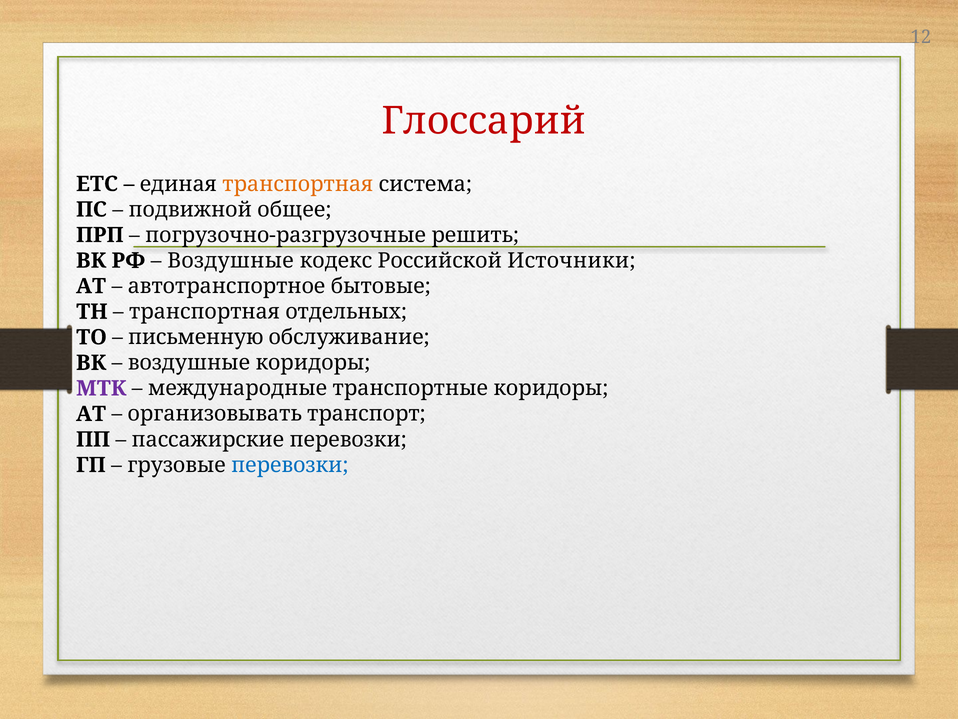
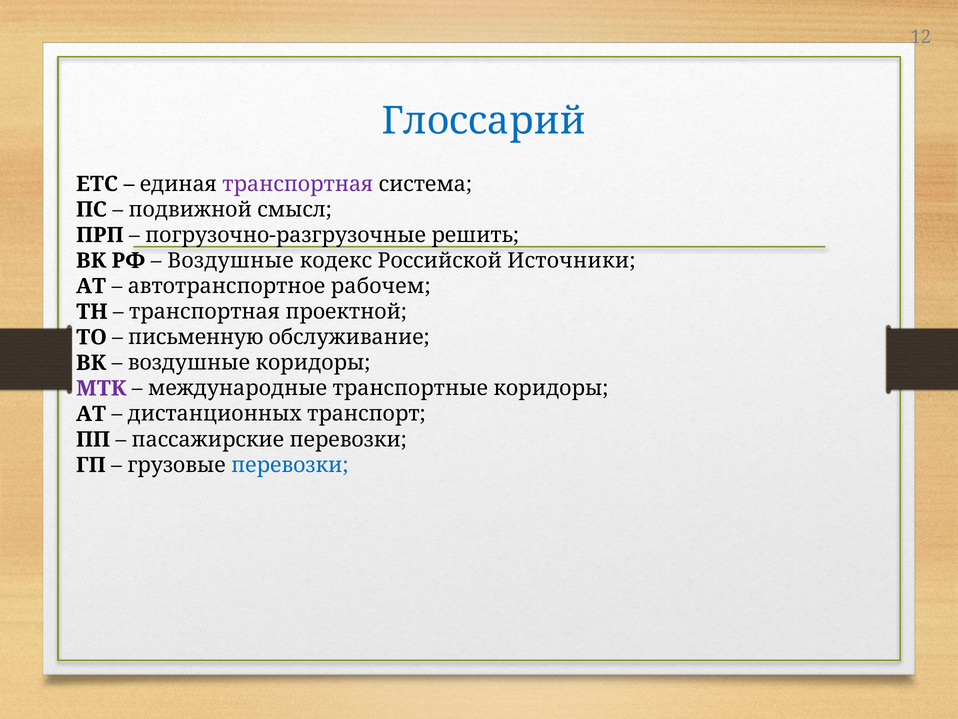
Глоссарий colour: red -> blue (484, 121)
транспортная colour: orange -> purple (298, 184)
общее: общее -> смысл (295, 209)
бытовые: бытовые -> рабочем (381, 286)
отдельных: отдельных -> проектной (346, 312)
организовывать: организовывать -> дистанционных (215, 414)
